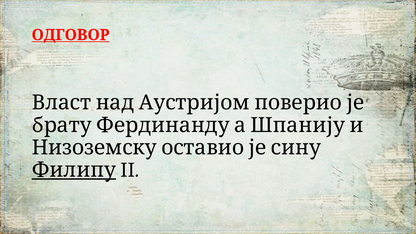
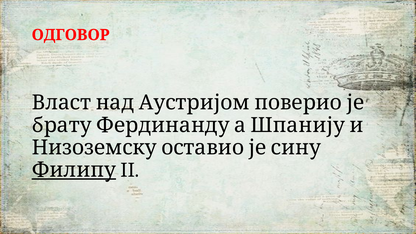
ОДГОВОР underline: present -> none (71, 35)
